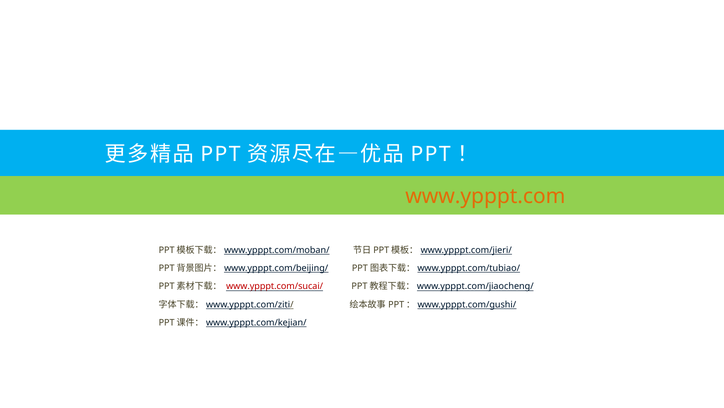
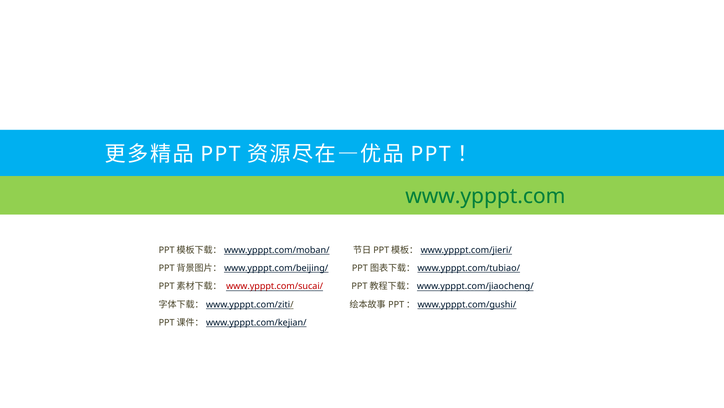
www.ypppt.com colour: orange -> green (485, 196)
